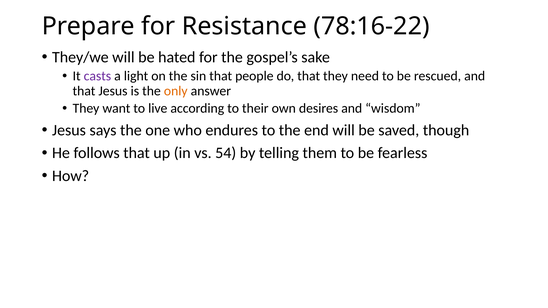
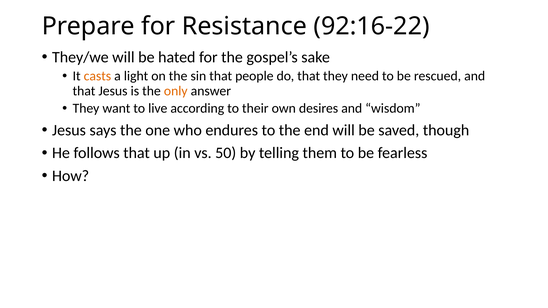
78:16-22: 78:16-22 -> 92:16-22 (372, 26)
casts colour: purple -> orange (97, 76)
54: 54 -> 50 (226, 153)
